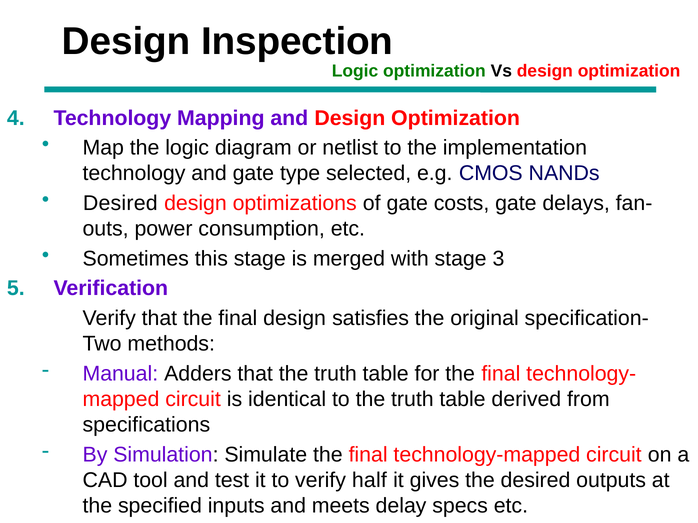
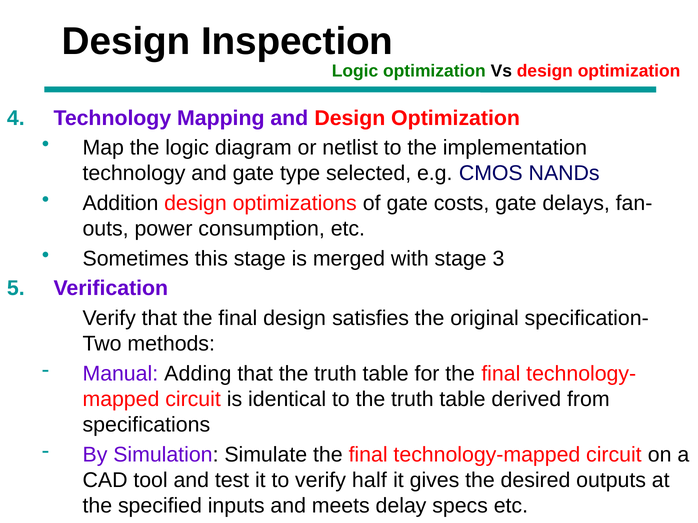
Desired: Desired -> Addition (121, 203)
Adders: Adders -> Adding (198, 374)
